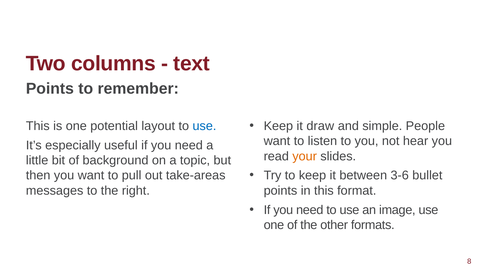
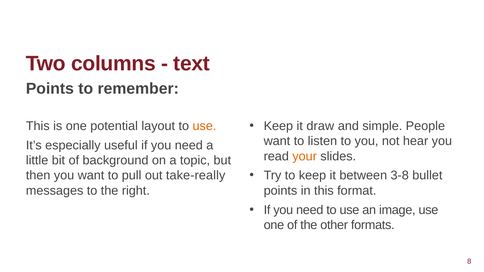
use colour: blue -> orange (204, 126)
3-6: 3-6 -> 3-8 (400, 176)
take-areas: take-areas -> take-really (196, 176)
